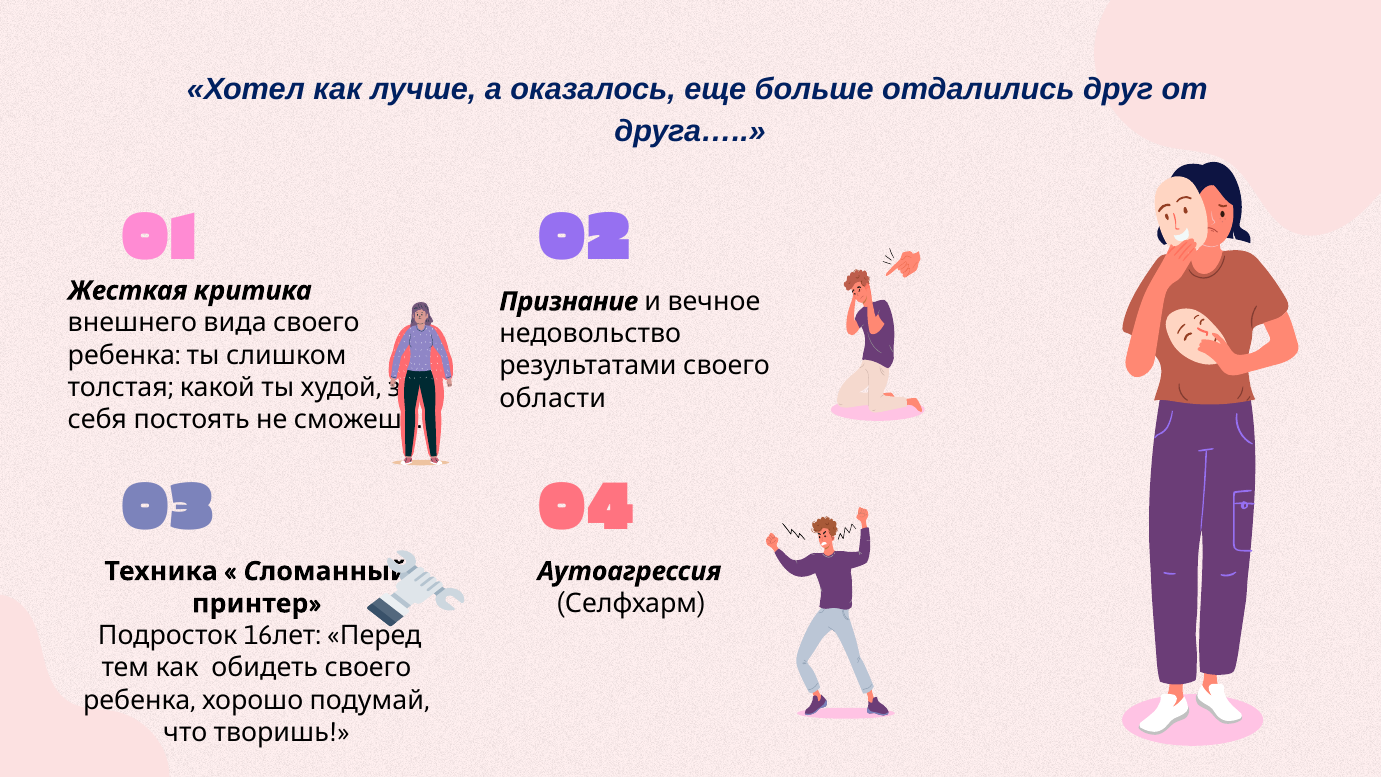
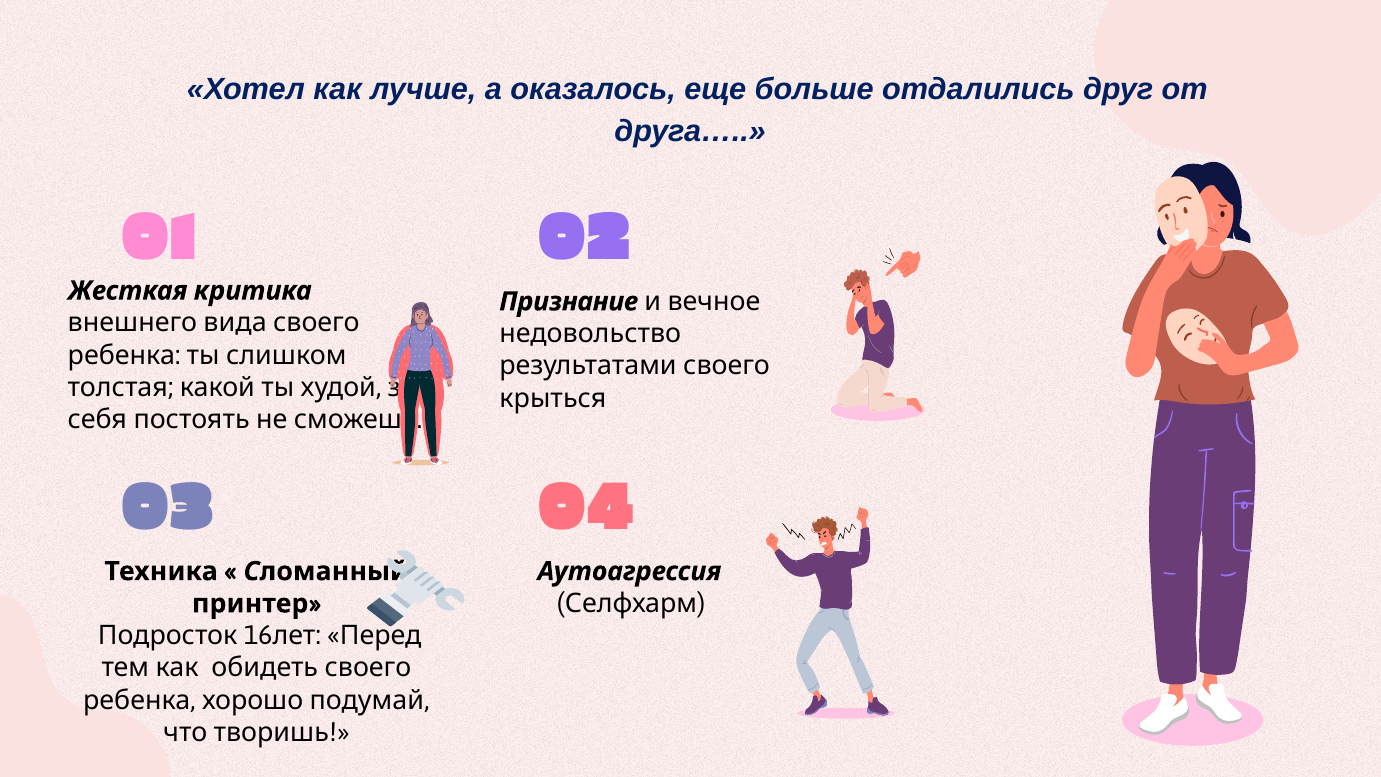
области: области -> крыться (553, 398)
